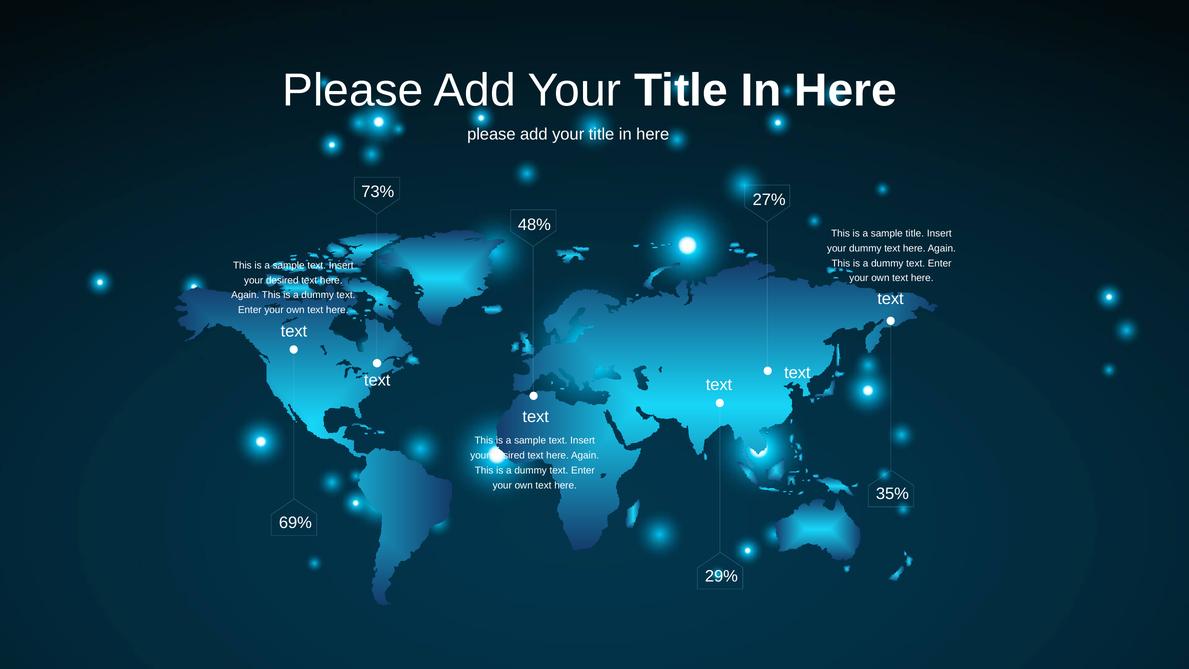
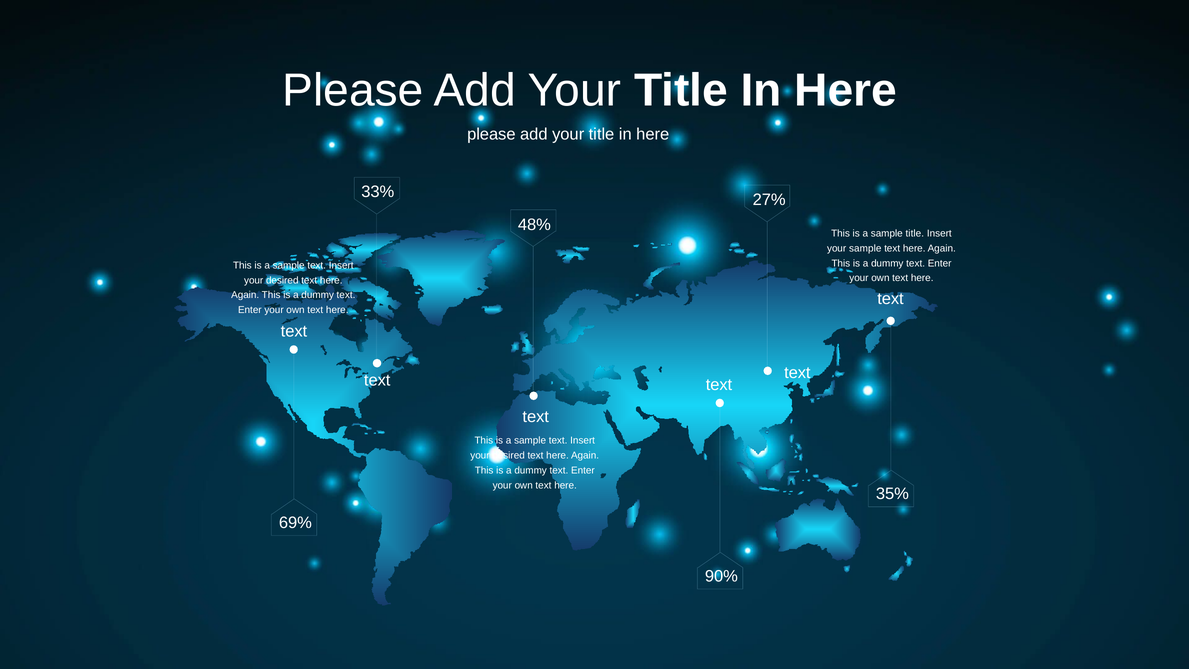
73%: 73% -> 33% (378, 192)
your dummy: dummy -> sample (865, 248)
29%: 29% -> 90% (721, 576)
